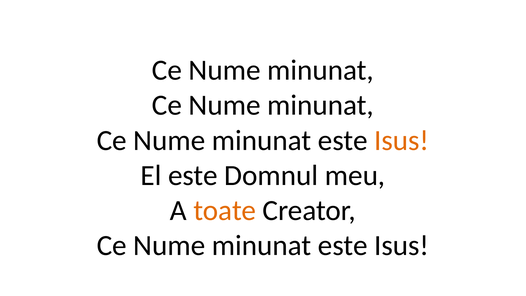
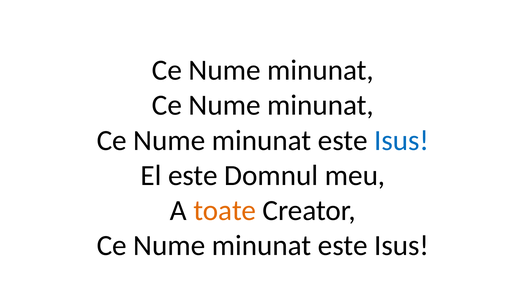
Isus colour: orange -> blue (402, 140)
